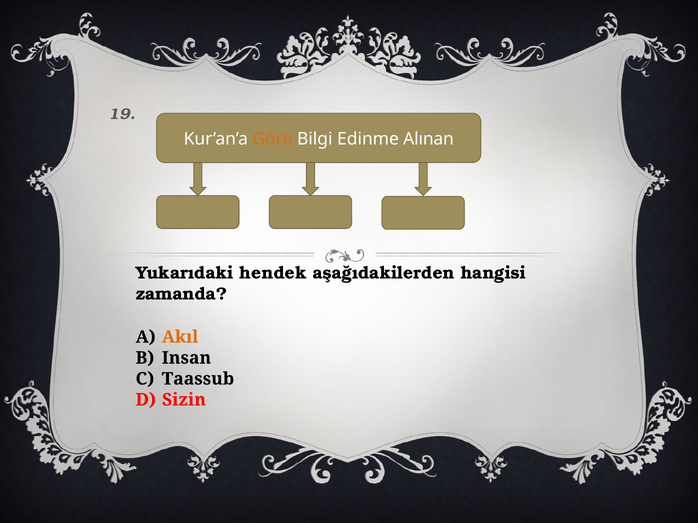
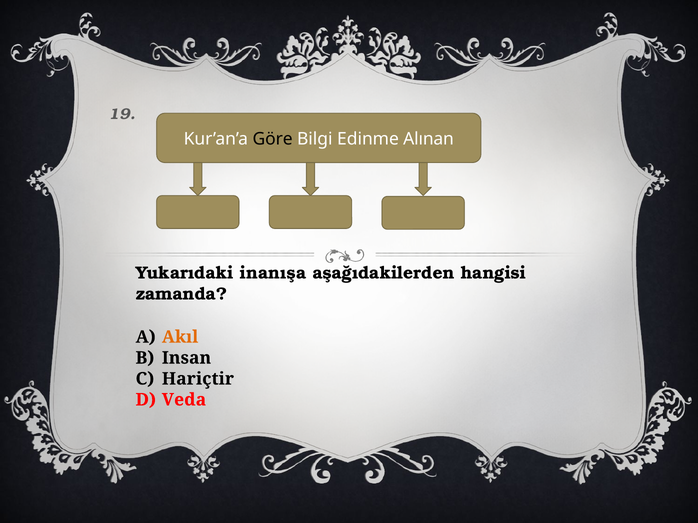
Göre colour: orange -> black (273, 139)
hendek: hendek -> inanışa (273, 273)
Taassub: Taassub -> Hariçtir (198, 379)
Sizin: Sizin -> Veda (184, 400)
